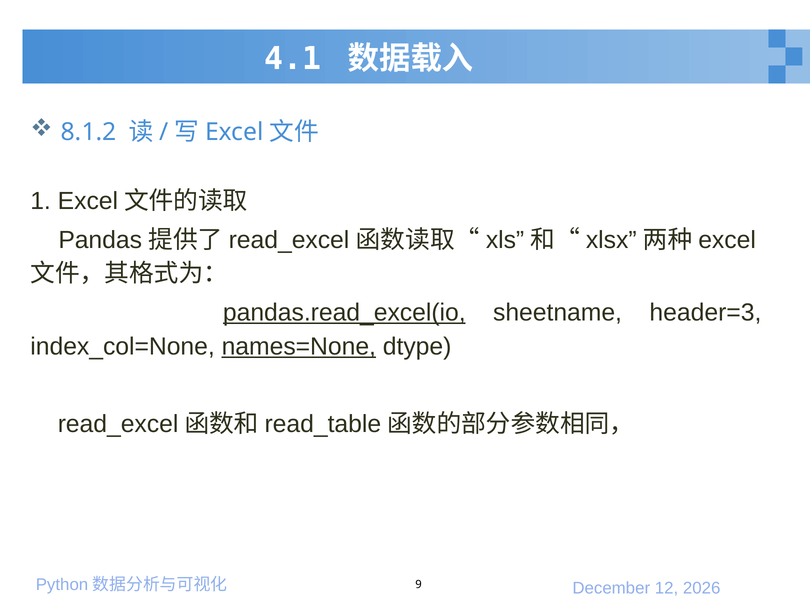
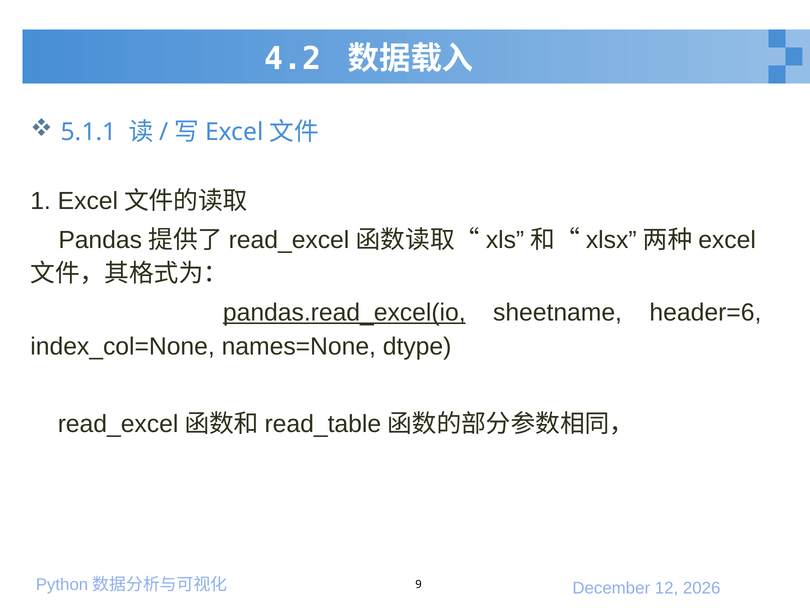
4.1: 4.1 -> 4.2 (293, 59)
8.1.2: 8.1.2 -> 5.1.1 (89, 132)
header=3: header=3 -> header=6 (705, 312)
names=None underline: present -> none (299, 346)
